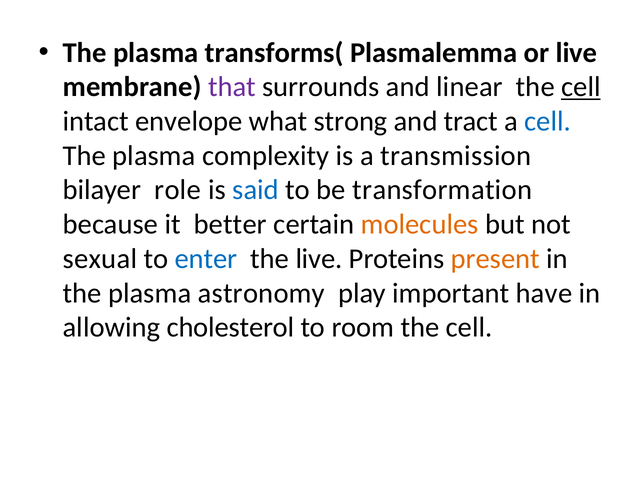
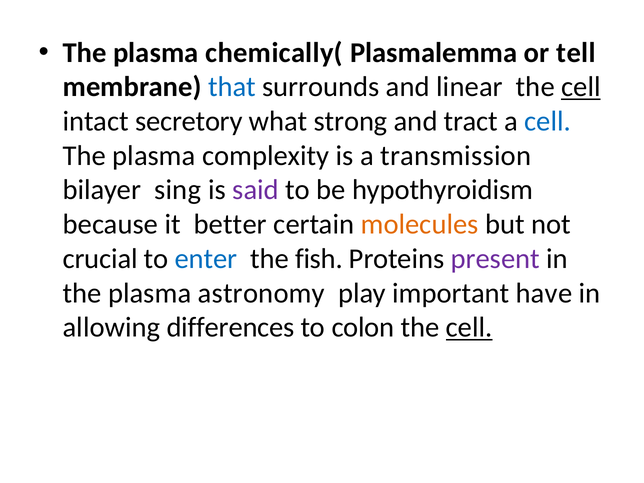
transforms(: transforms( -> chemically( (274, 53)
or live: live -> tell (576, 53)
that colour: purple -> blue (232, 87)
envelope: envelope -> secretory (189, 121)
role: role -> sing (178, 190)
said colour: blue -> purple (256, 190)
transformation: transformation -> hypothyroidism (443, 190)
sexual: sexual -> crucial (100, 259)
the live: live -> fish (319, 259)
present colour: orange -> purple (495, 259)
cholesterol: cholesterol -> differences (231, 327)
room: room -> colon (363, 327)
cell underline: none -> present (469, 327)
